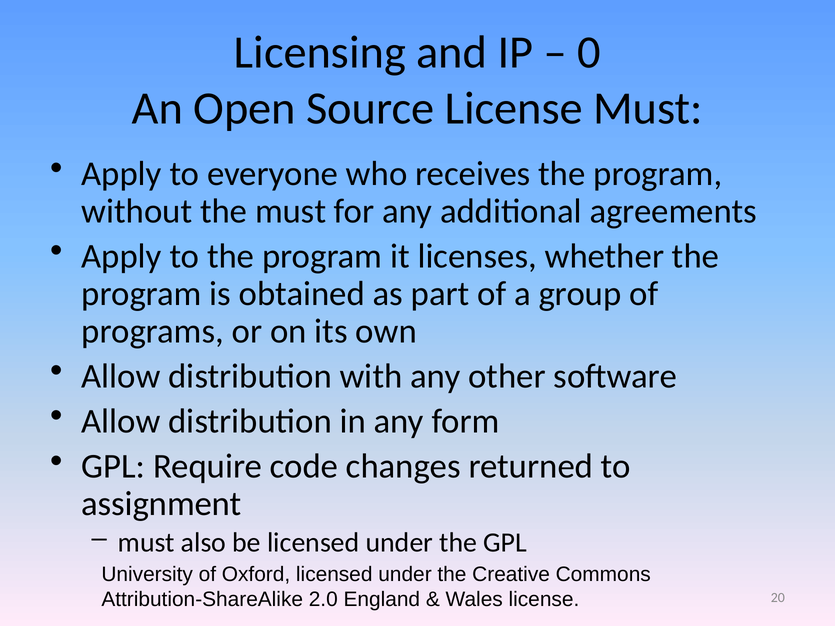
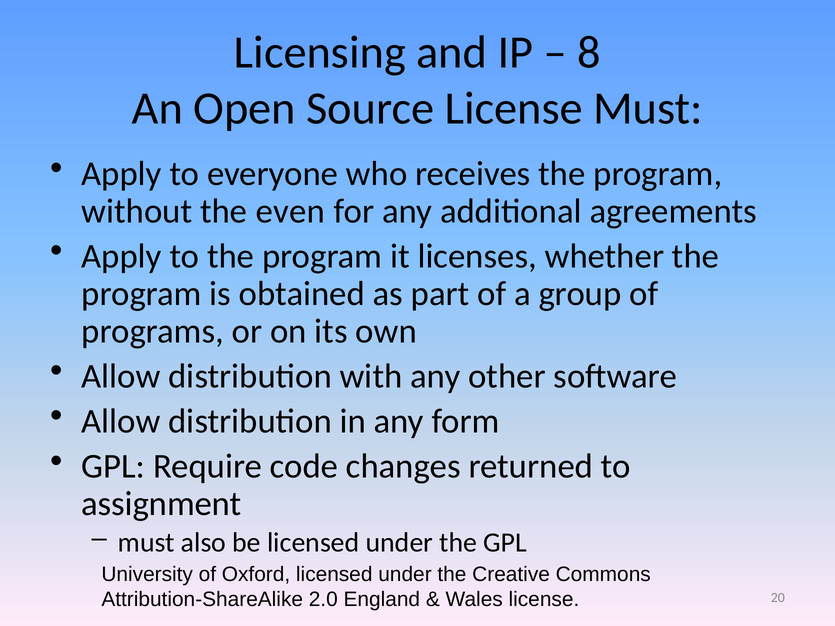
0: 0 -> 8 (589, 53)
the must: must -> even (290, 211)
